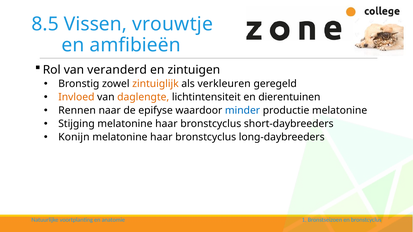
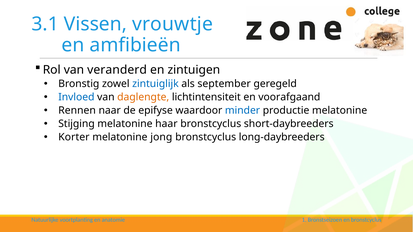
8.5: 8.5 -> 3.1 (45, 24)
zintuiglijk colour: orange -> blue (155, 84)
verkleuren: verkleuren -> september (224, 84)
Invloed colour: orange -> blue (76, 97)
dierentuinen: dierentuinen -> voorafgaand (289, 97)
Konijn: Konijn -> Korter (74, 137)
haar: haar -> jong (161, 137)
